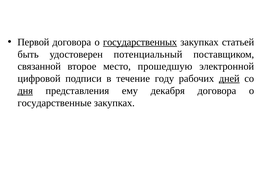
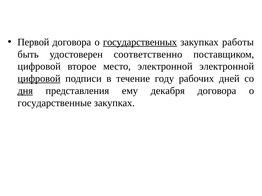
статьей: статьей -> работы (238, 42)
потенциальный: потенциальный -> соответственно (148, 54)
связанной: связанной -> цифровой (39, 67)
место прошедшую: прошедшую -> электронной (165, 67)
цифровой underline: none -> present (39, 79)
дней underline: present -> none (229, 79)
